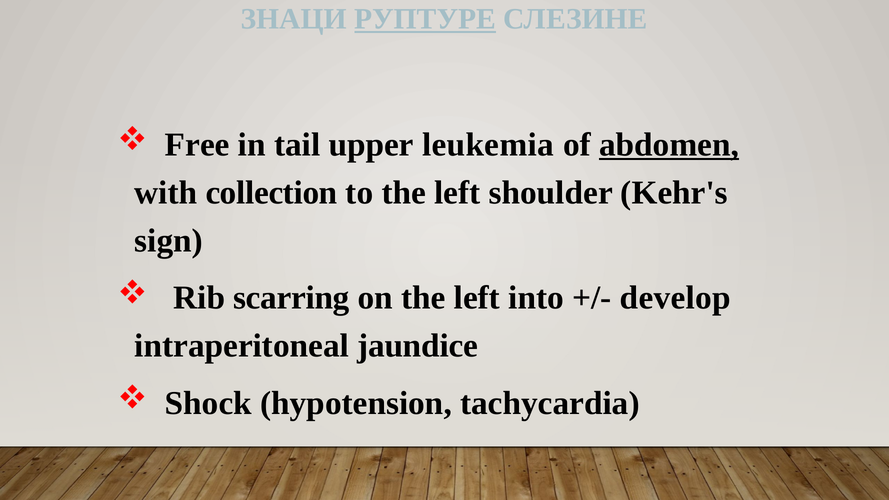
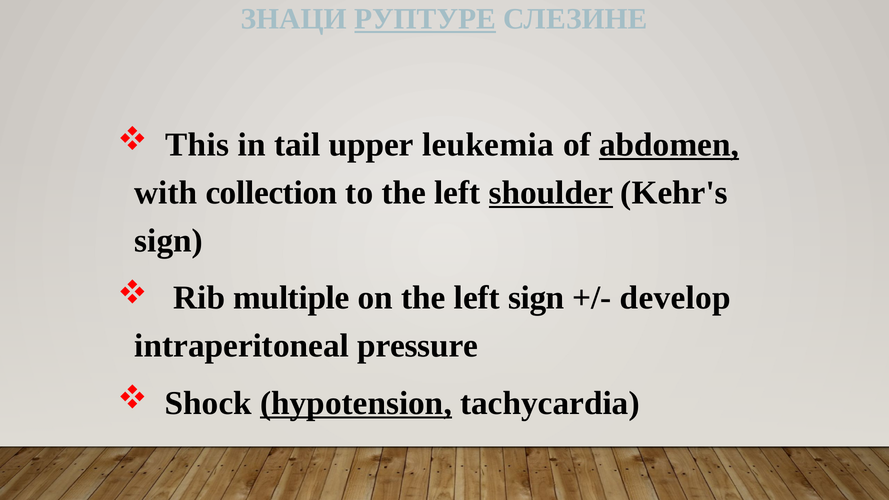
Free: Free -> This (197, 145)
shoulder underline: none -> present (551, 193)
scarring: scarring -> multiple (291, 298)
left into: into -> sign (536, 298)
jaundice: jaundice -> pressure (418, 346)
hypotension underline: none -> present (356, 403)
